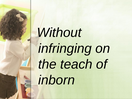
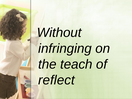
inborn: inborn -> reflect (56, 80)
